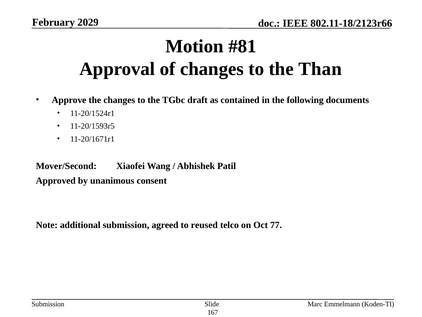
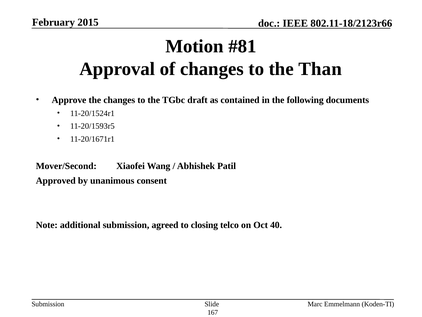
2029: 2029 -> 2015 (88, 22)
reused: reused -> closing (204, 225)
77: 77 -> 40 (276, 225)
